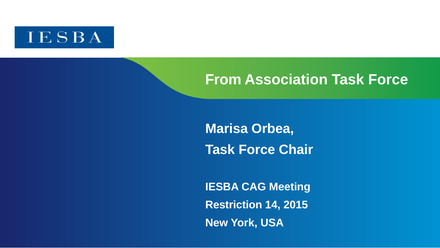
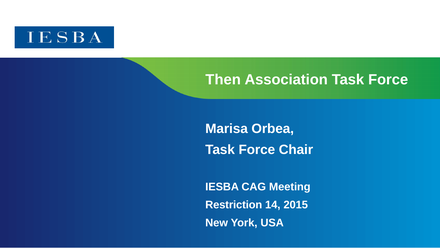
From: From -> Then (223, 79)
